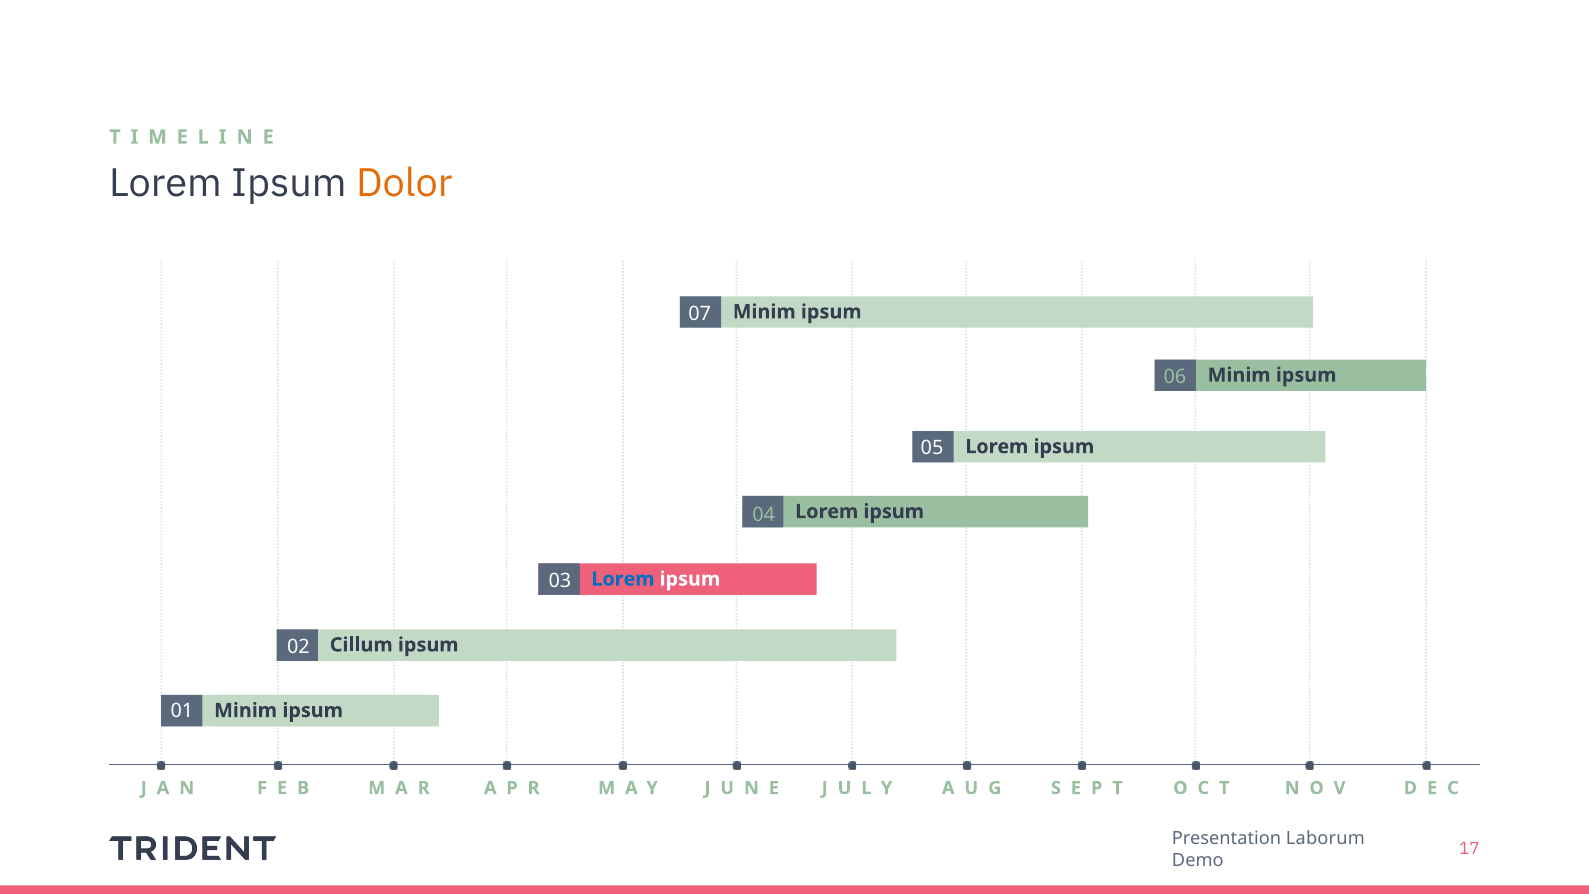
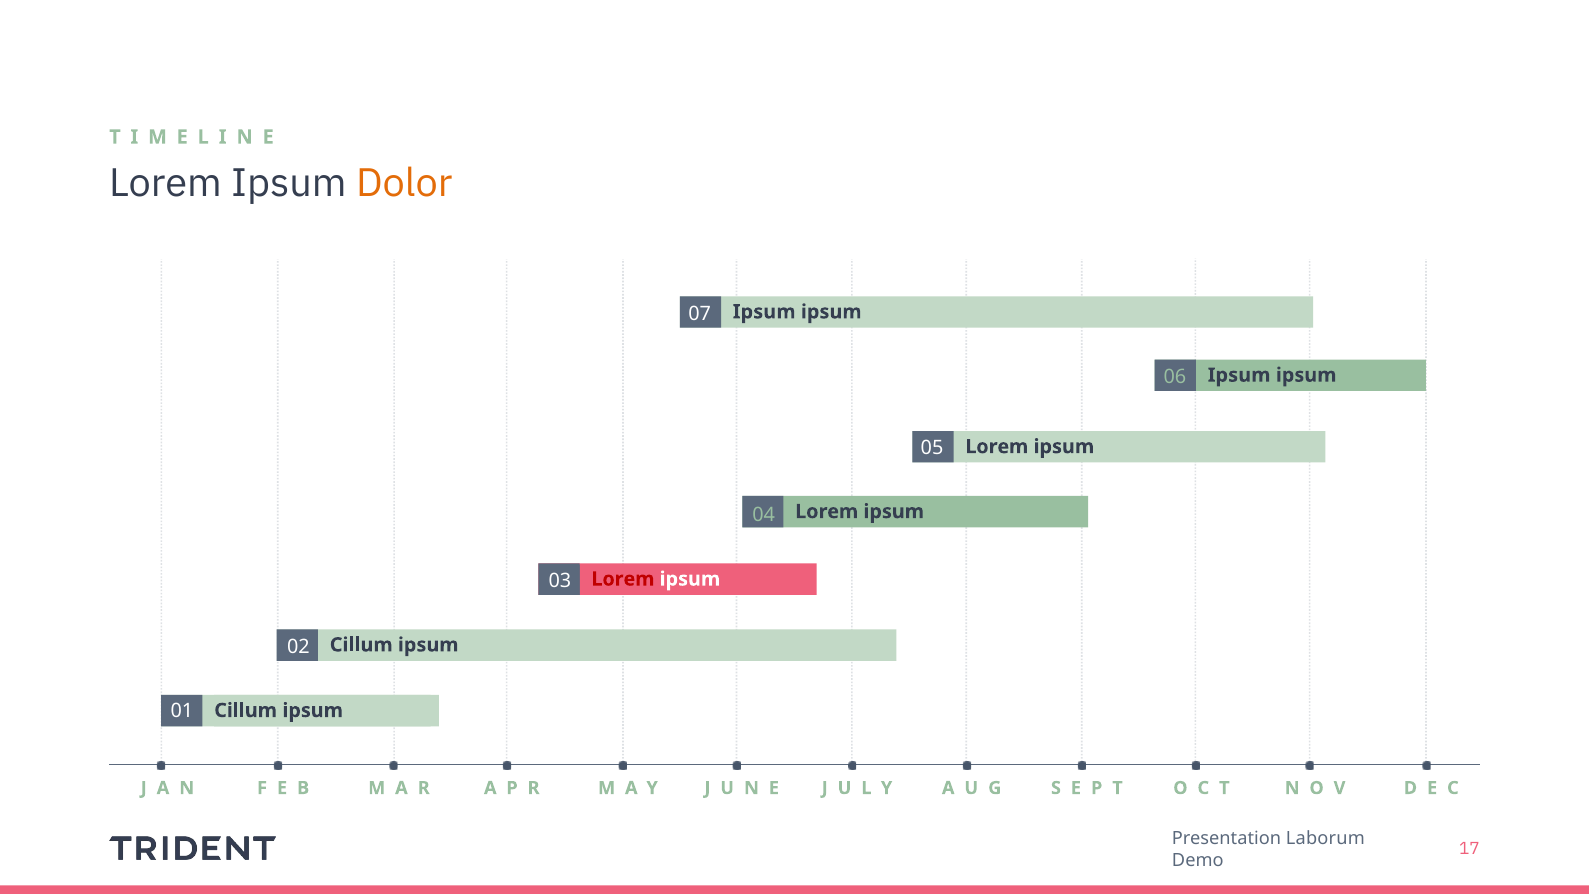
Minim: Minim -> Ipsum (764, 312)
Minim: Minim -> Ipsum (1239, 375)
Lorem colour: blue -> red (623, 579)
Minim: Minim -> Cillum (246, 710)
